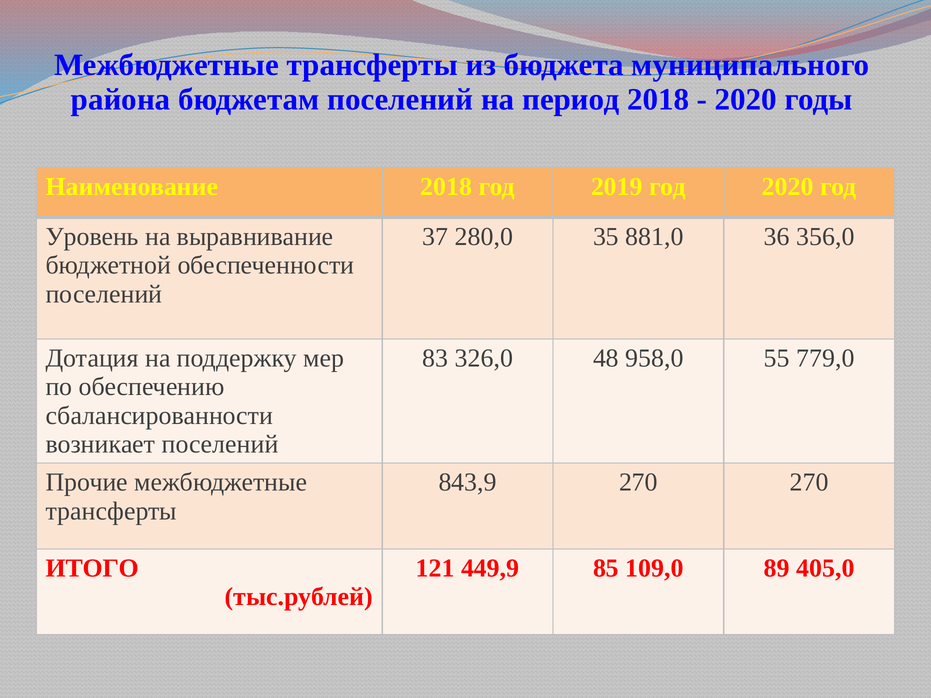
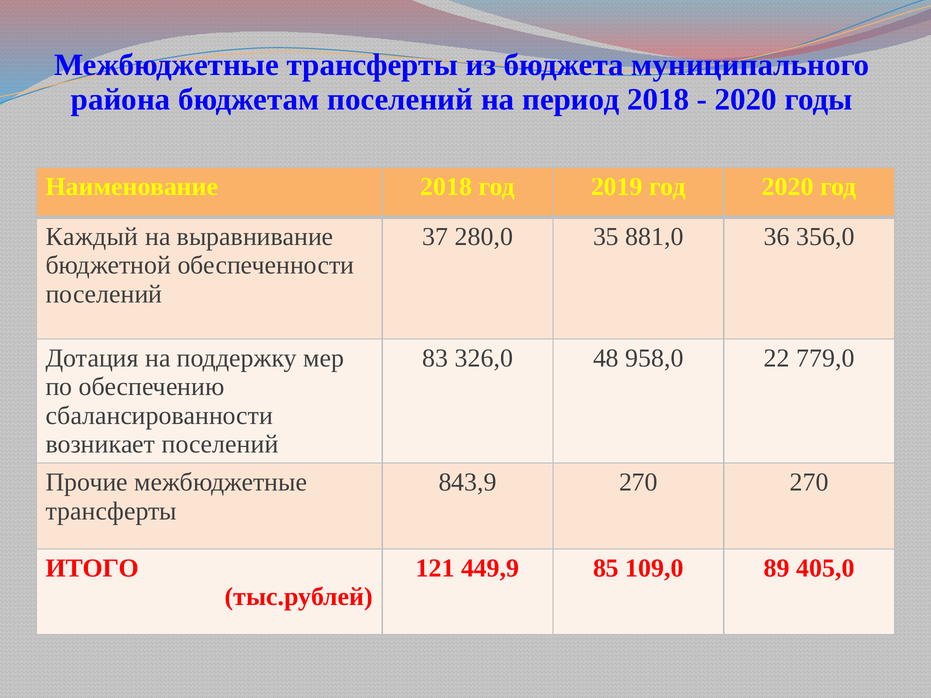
Уровень: Уровень -> Каждый (92, 237)
55: 55 -> 22 (777, 358)
